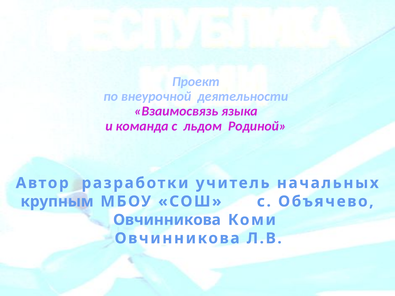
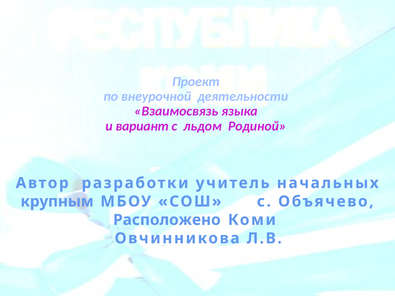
команда: команда -> вариант (142, 126)
Овчинникова: Овчинникова -> Расположено (167, 220)
